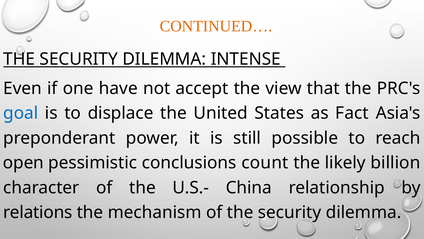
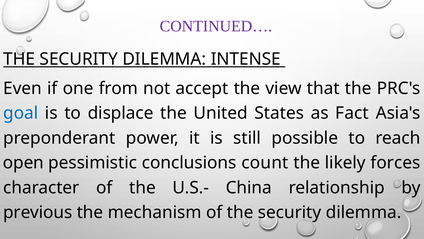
CONTINUED… colour: orange -> purple (216, 26)
have: have -> from (118, 88)
billion: billion -> forces (395, 163)
relations: relations -> previous (38, 212)
